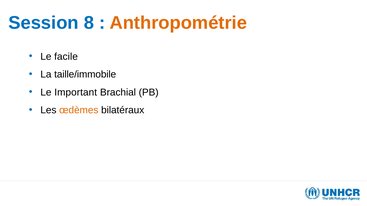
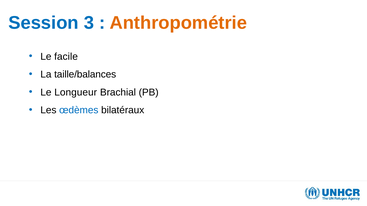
8: 8 -> 3 (89, 23)
taille/immobile: taille/immobile -> taille/balances (85, 75)
Important: Important -> Longueur (76, 92)
œdèmes colour: orange -> blue (79, 110)
